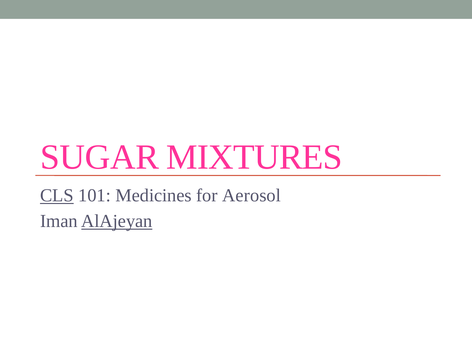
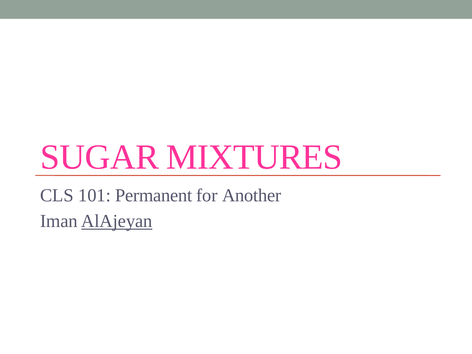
CLS underline: present -> none (57, 196)
Medicines: Medicines -> Permanent (154, 196)
Aerosol: Aerosol -> Another (252, 196)
